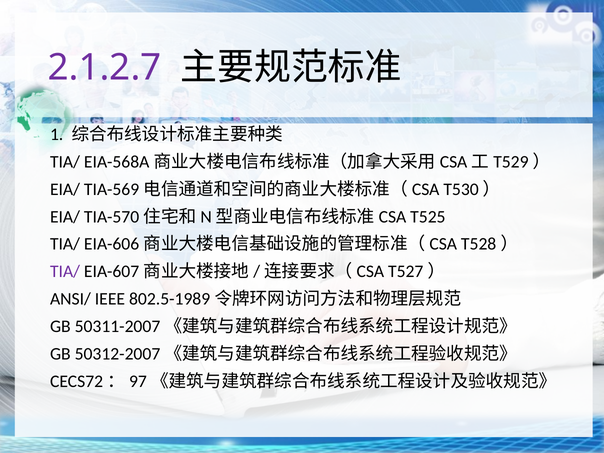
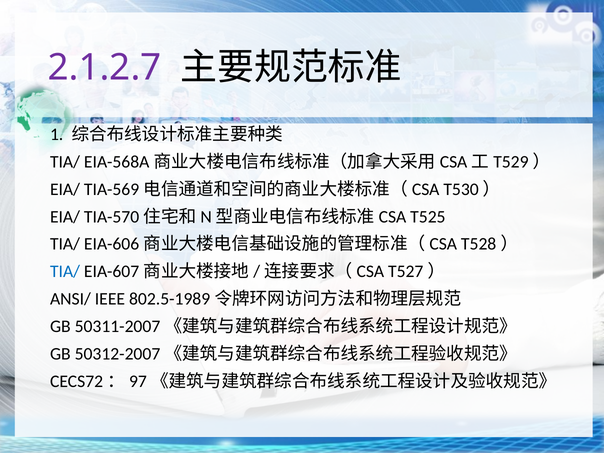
TIA/ colour: purple -> blue (65, 272)
